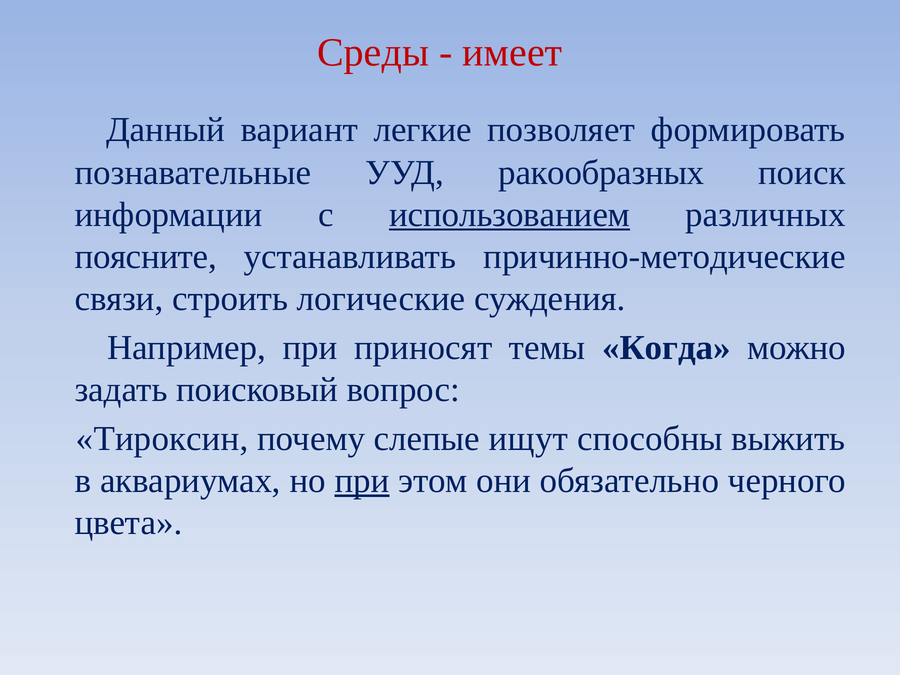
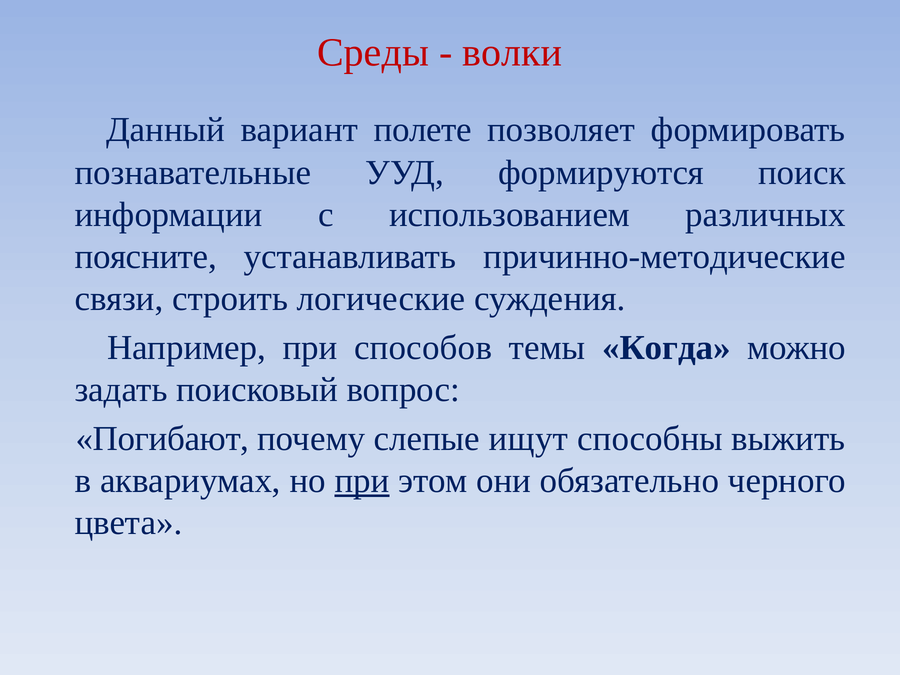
имеет: имеет -> волки (512, 53)
легкие: легкие -> полете (423, 129)
ракообразных: ракообразных -> формируются (601, 172)
использованием underline: present -> none (510, 215)
приносят: приносят -> способов (423, 348)
Тироксин: Тироксин -> Погибают (162, 439)
